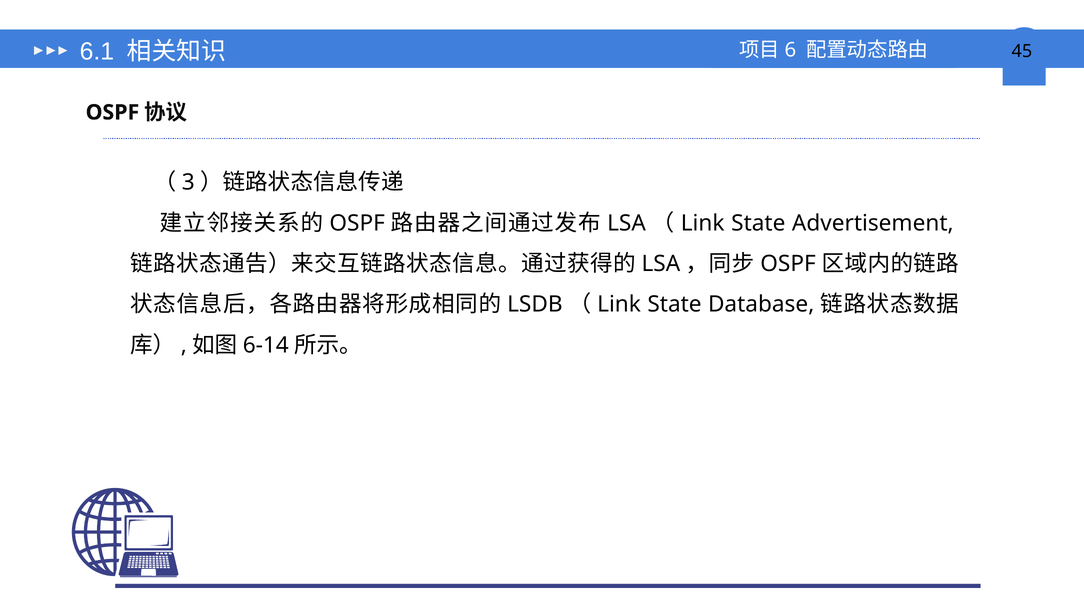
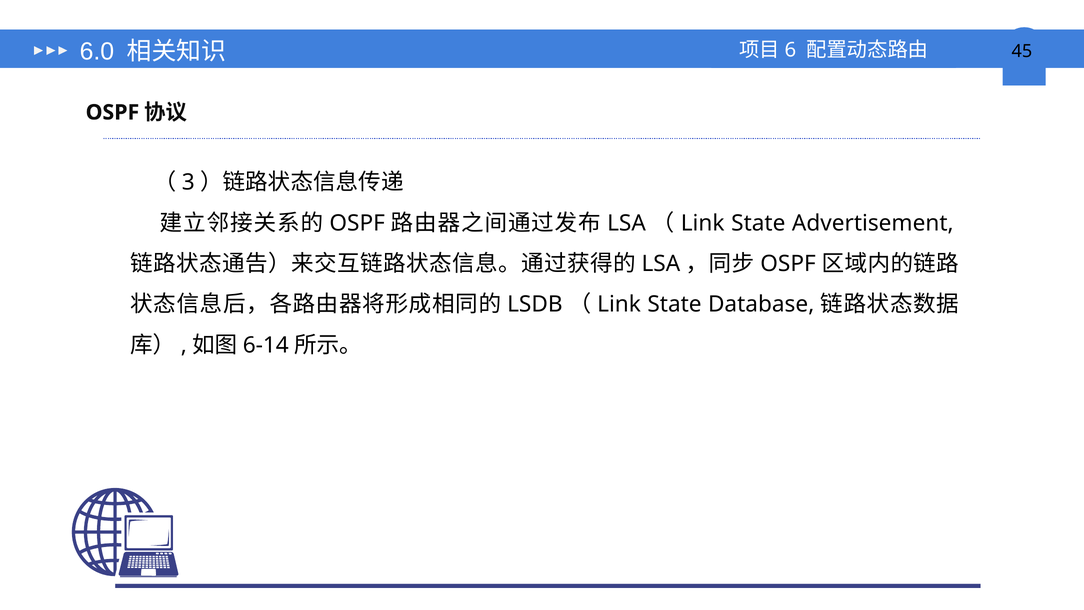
6.1: 6.1 -> 6.0 (97, 52)
